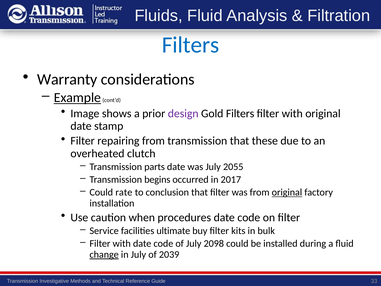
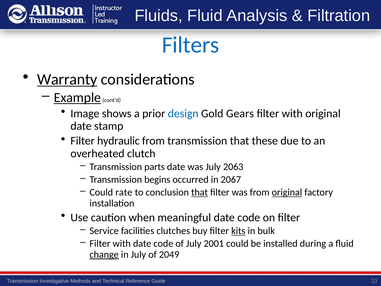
Warranty underline: none -> present (67, 79)
design colour: purple -> blue (183, 113)
Gold Filters: Filters -> Gears (240, 113)
repairing: repairing -> hydraulic (118, 141)
2055: 2055 -> 2063 (233, 167)
2017: 2017 -> 2067 (231, 179)
that underline: none -> present (200, 192)
procedures: procedures -> meaningful (184, 217)
ultimate: ultimate -> clutches (173, 231)
kits underline: none -> present (238, 231)
2098: 2098 -> 2001 (214, 243)
2039: 2039 -> 2049 (169, 254)
